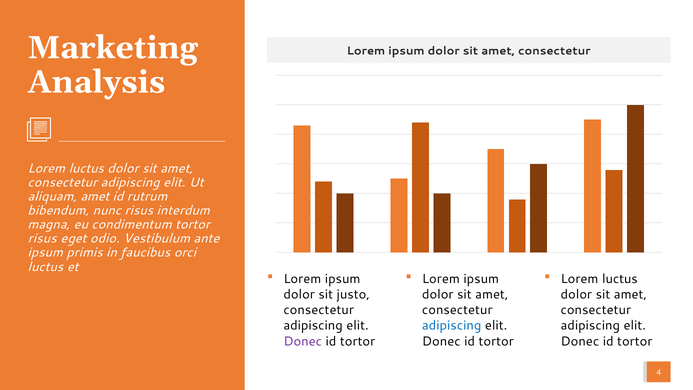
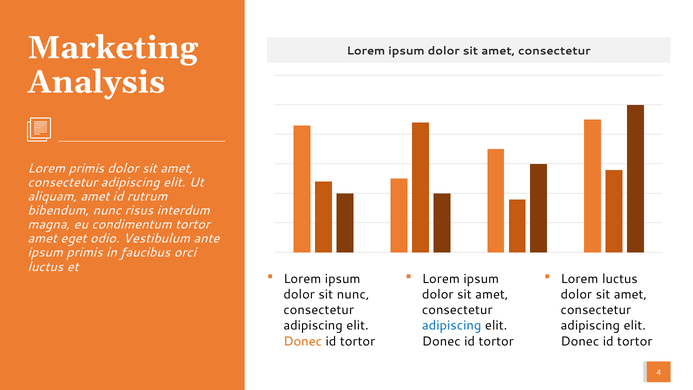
luctus: luctus -> primis (86, 168)
risus: risus -> amet (42, 239)
sit justo: justo -> nunc (353, 294)
Donec colour: purple -> orange (303, 341)
